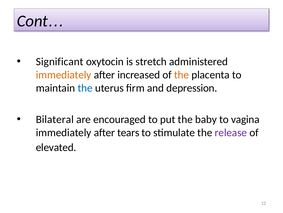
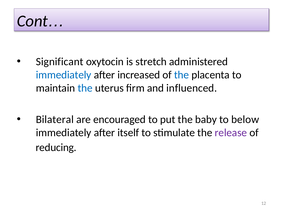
immediately colour: orange -> blue (64, 75)
the colour: orange -> blue (182, 75)
depression: depression -> influenced (192, 88)
vagina: vagina -> below (245, 119)
tears: tears -> itself (128, 132)
elevated: elevated -> reducing (56, 147)
